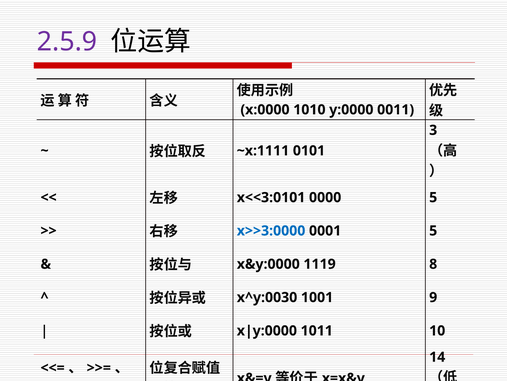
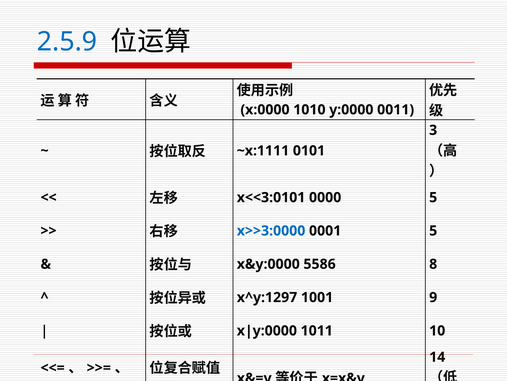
2.5.9 colour: purple -> blue (67, 42)
1119: 1119 -> 5586 (320, 264)
x^y:0030: x^y:0030 -> x^y:1297 (267, 297)
